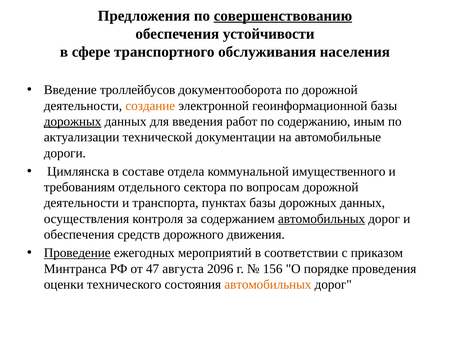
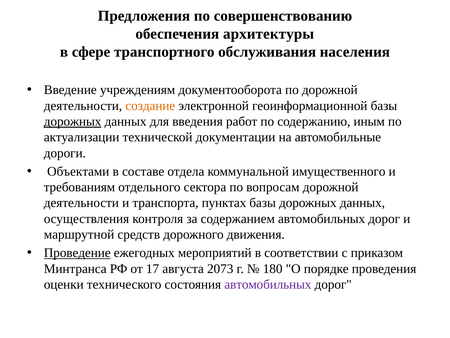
совершенствованию underline: present -> none (283, 16)
устойчивости: устойчивости -> архитектуры (269, 34)
троллейбусов: троллейбусов -> учреждениям (138, 90)
Цимлянска: Цимлянска -> Объектами (78, 171)
автомобильных underline: present -> none (322, 218)
обеспечения: обеспечения -> маршрутной (79, 234)
47: 47 -> 17 (153, 268)
2096: 2096 -> 2073 (220, 268)
156: 156 -> 180 (273, 268)
автомобильных colour: orange -> purple (268, 284)
